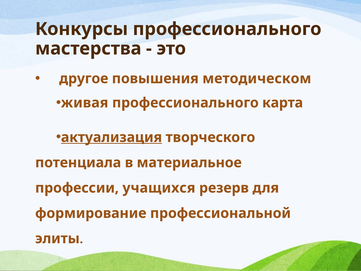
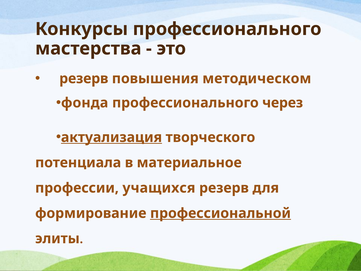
другое: другое -> резерв (84, 78)
живая: живая -> фонда (85, 103)
карта: карта -> через (283, 103)
профессиональной underline: none -> present (220, 213)
